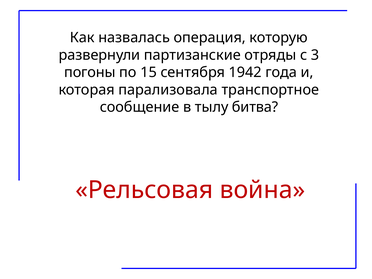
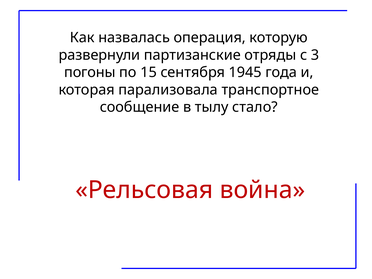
1942: 1942 -> 1945 (245, 72)
битва: битва -> стало (255, 107)
